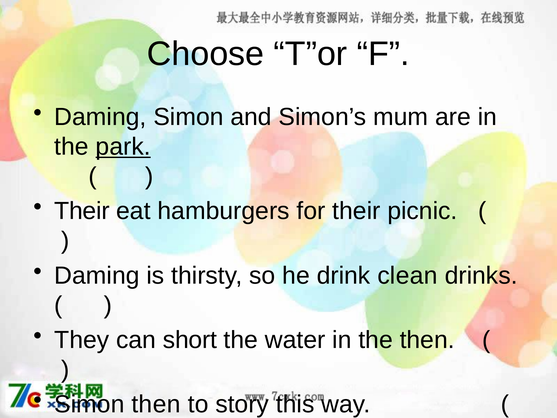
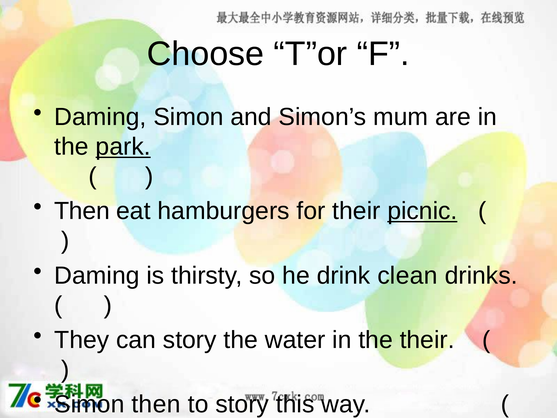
Their: Their -> Then (82, 211)
picnic underline: none -> present (422, 211)
can short: short -> story (190, 340)
the then: then -> their (427, 340)
